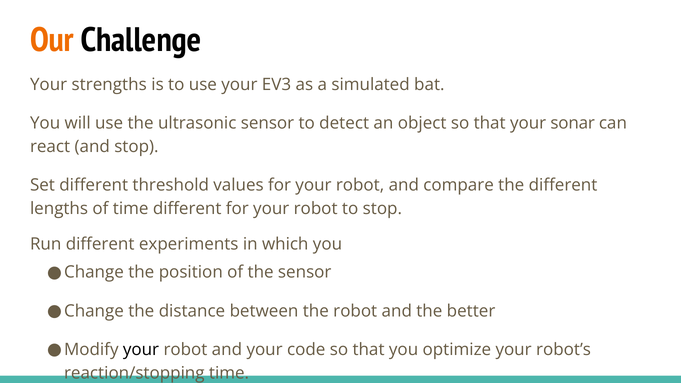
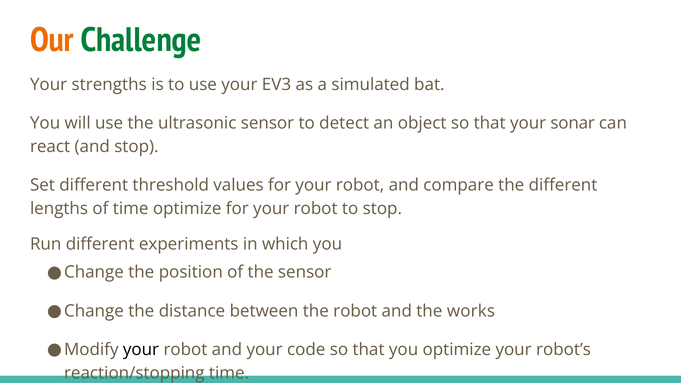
Challenge colour: black -> green (141, 40)
time different: different -> optimize (187, 209)
better: better -> works (471, 311)
